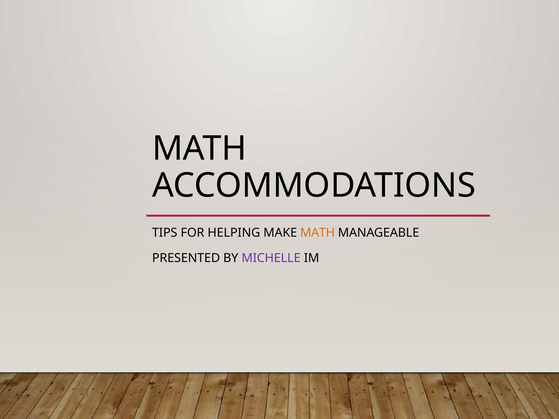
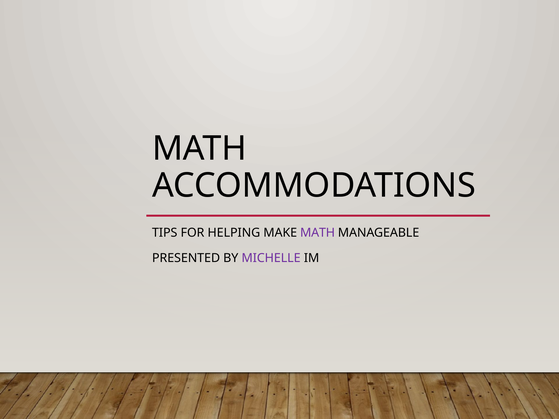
MATH colour: orange -> purple (318, 233)
